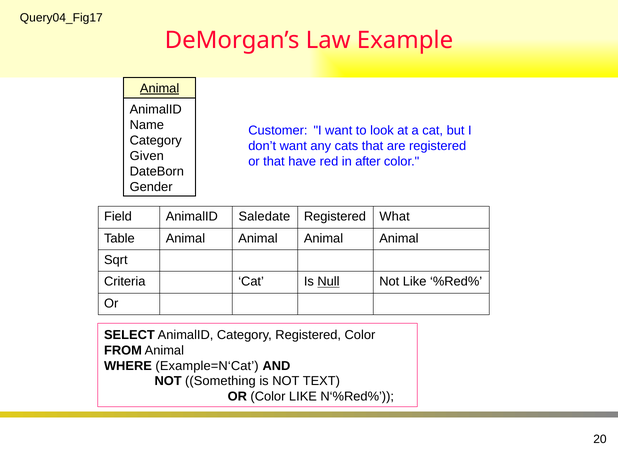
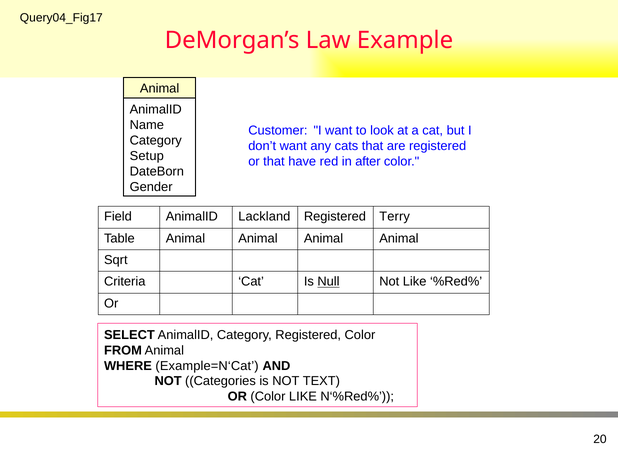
Animal underline: present -> none (160, 88)
Given: Given -> Setup (147, 156)
Saledate: Saledate -> Lackland (264, 216)
What: What -> Terry (395, 216)
Something: Something -> Categories (220, 381)
